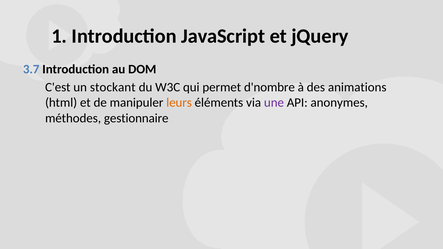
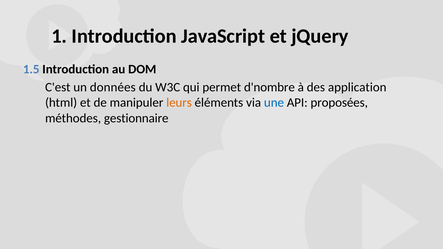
3.7: 3.7 -> 1.5 (31, 69)
stockant: stockant -> données (113, 87)
animations: animations -> application (357, 87)
une colour: purple -> blue (274, 103)
anonymes: anonymes -> proposées (339, 103)
